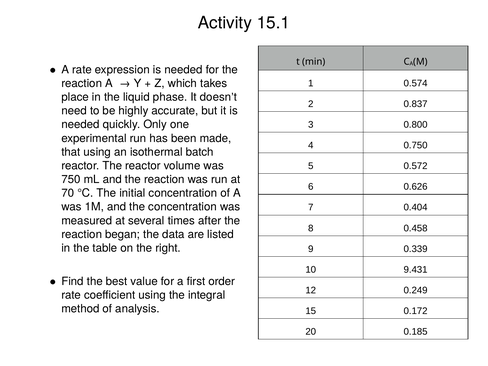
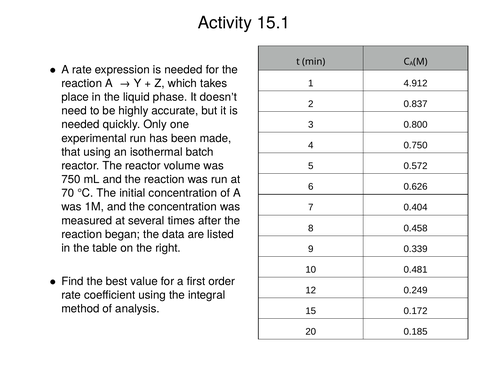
0.574: 0.574 -> 4.912 (416, 83)
9.431: 9.431 -> 0.481 (416, 270)
